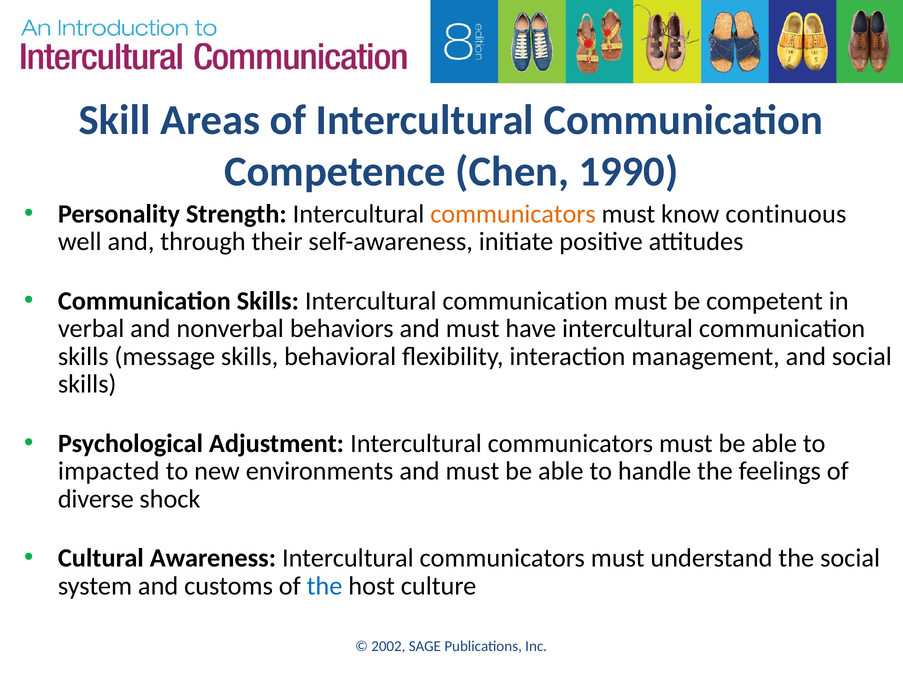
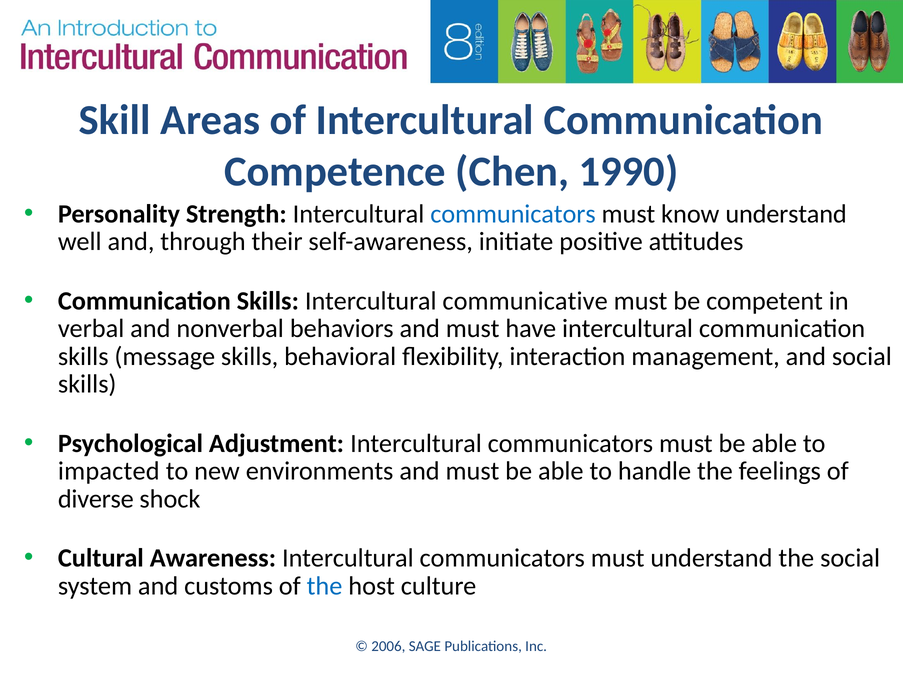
communicators colour: orange -> blue (513, 214)
know continuous: continuous -> understand (786, 214)
Skills Intercultural communication: communication -> communicative (525, 301)
2002: 2002 -> 2006 (388, 647)
